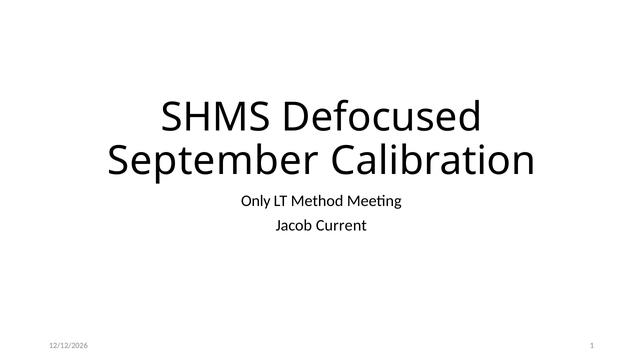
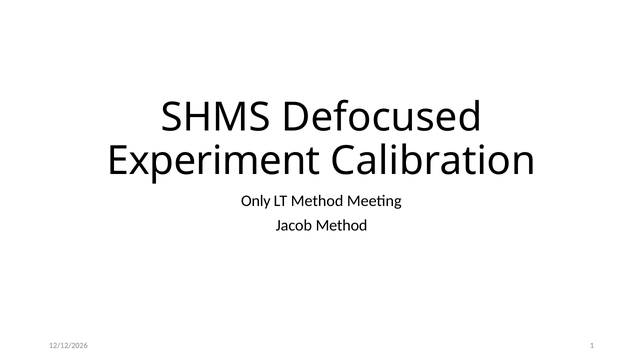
September: September -> Experiment (214, 161)
Jacob Current: Current -> Method (342, 225)
